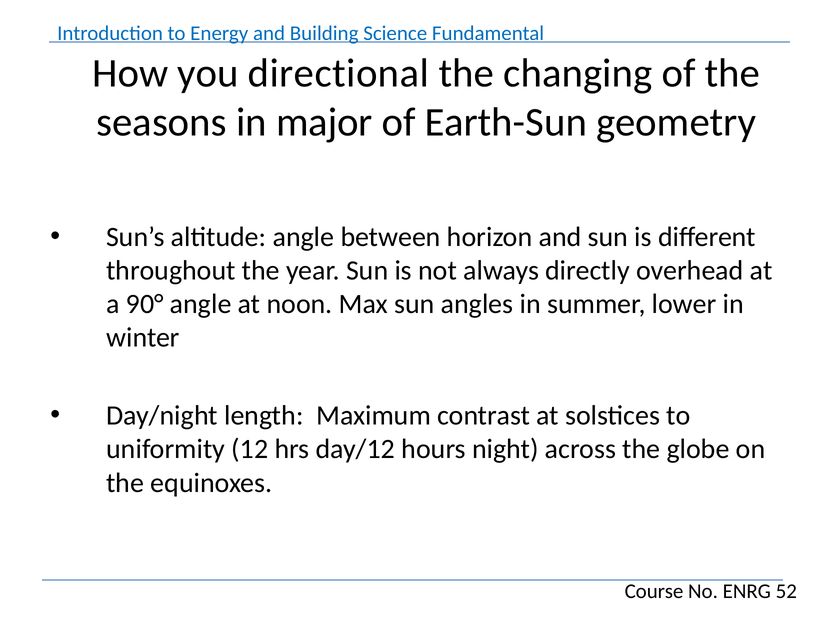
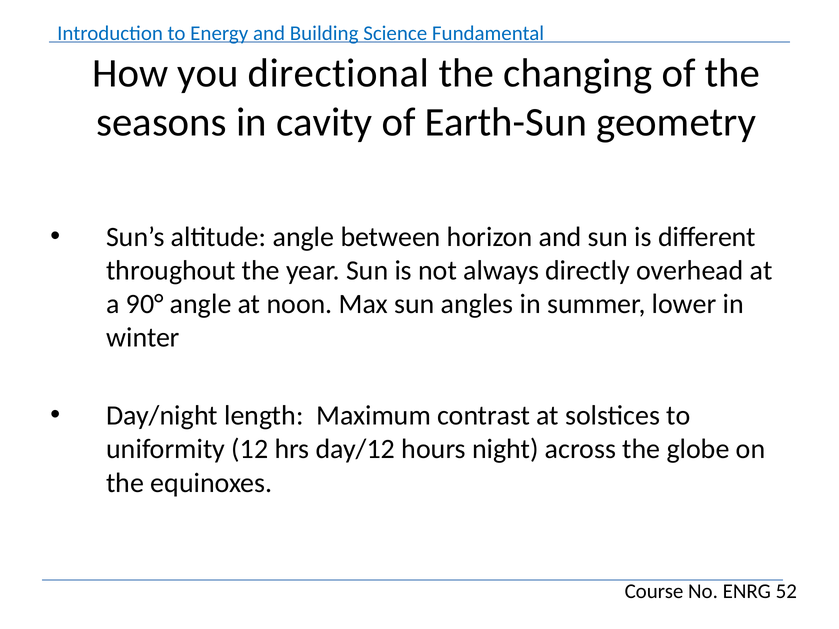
major: major -> cavity (324, 122)
